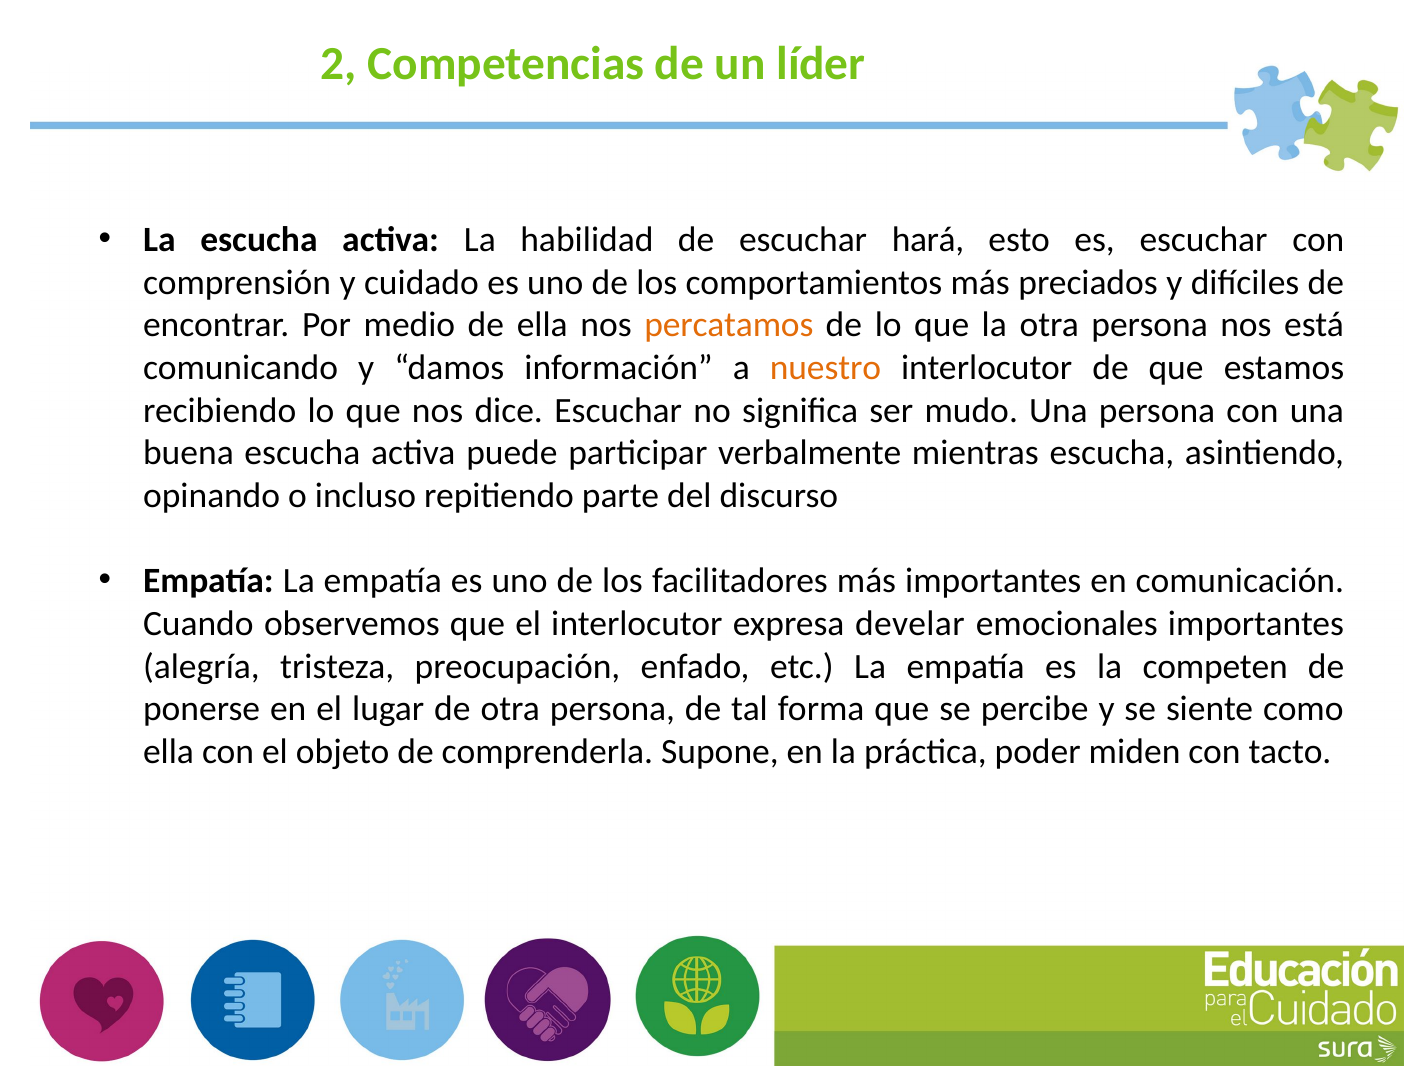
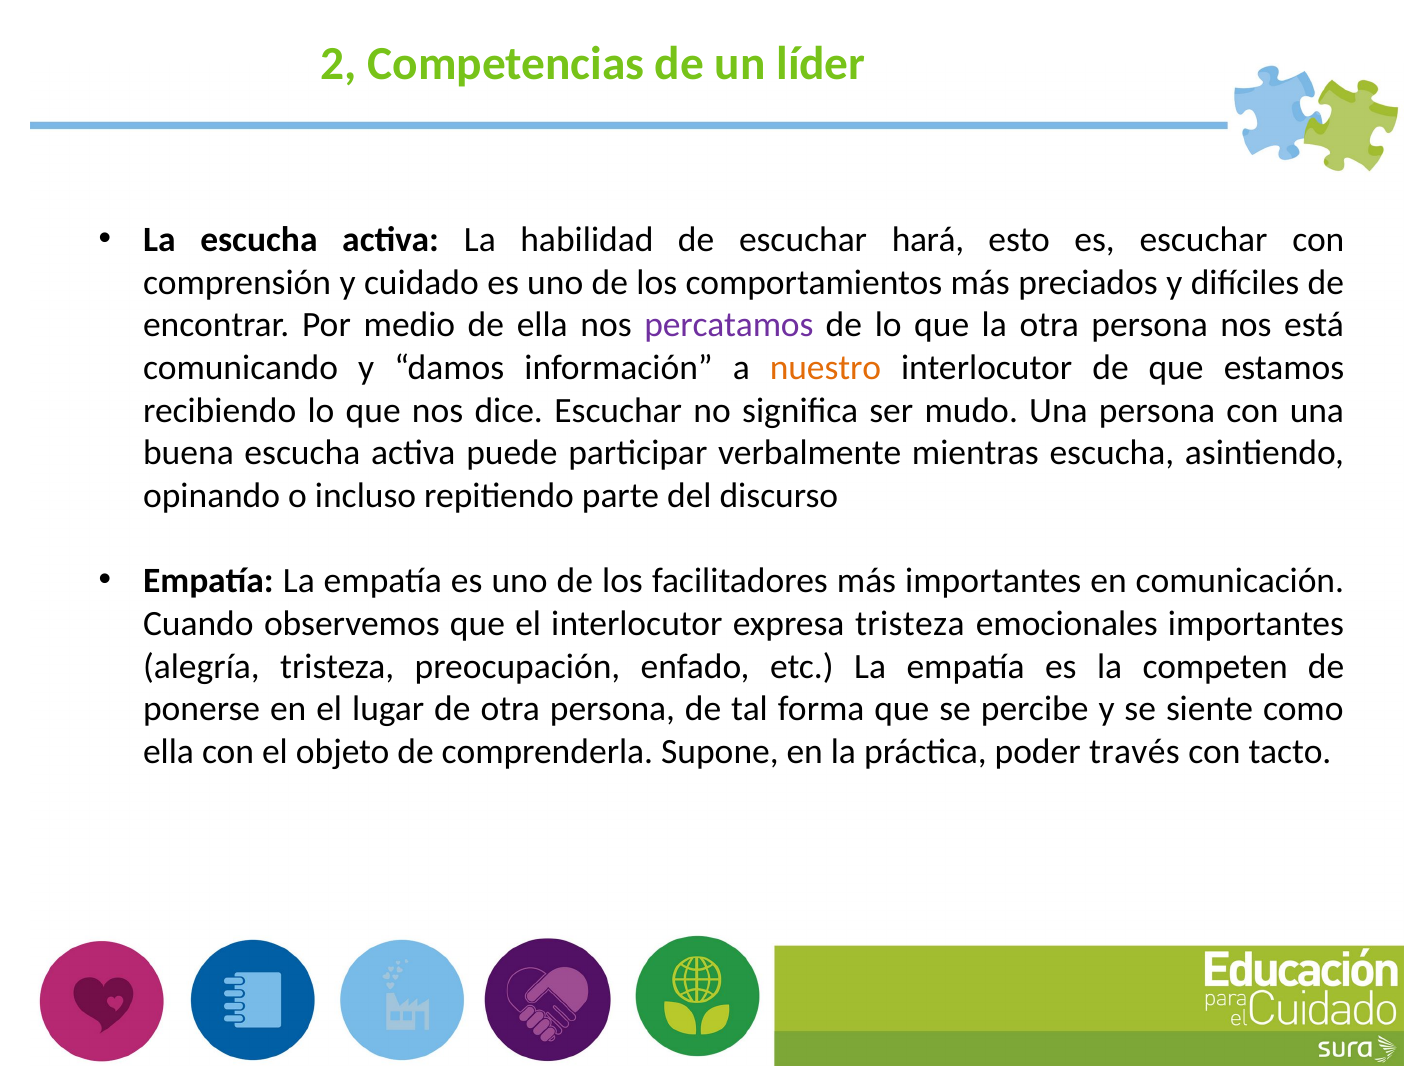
percatamos colour: orange -> purple (729, 325)
expresa develar: develar -> tristeza (910, 624)
miden: miden -> través (1134, 751)
